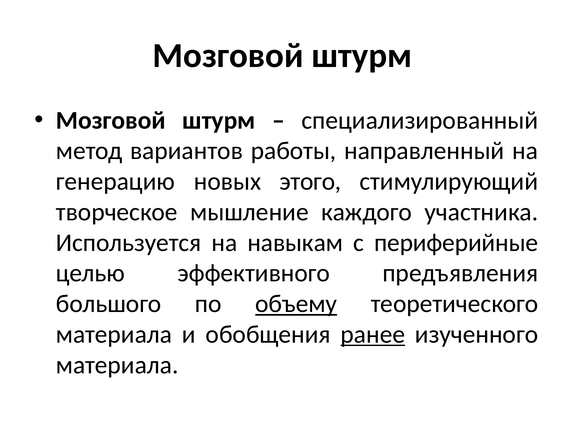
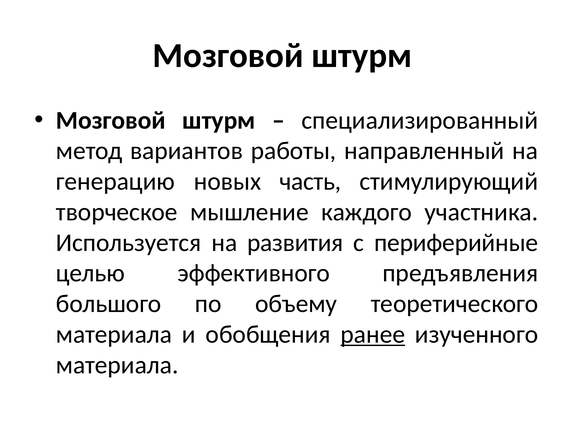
этого: этого -> часть (310, 181)
навыкам: навыкам -> развития (295, 242)
объему underline: present -> none (296, 304)
